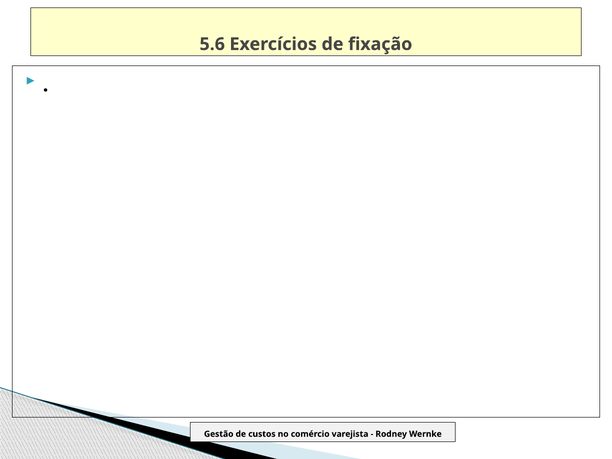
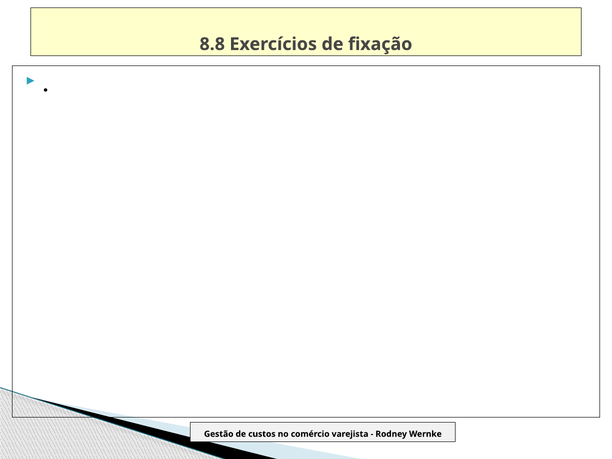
5.6: 5.6 -> 8.8 (212, 44)
